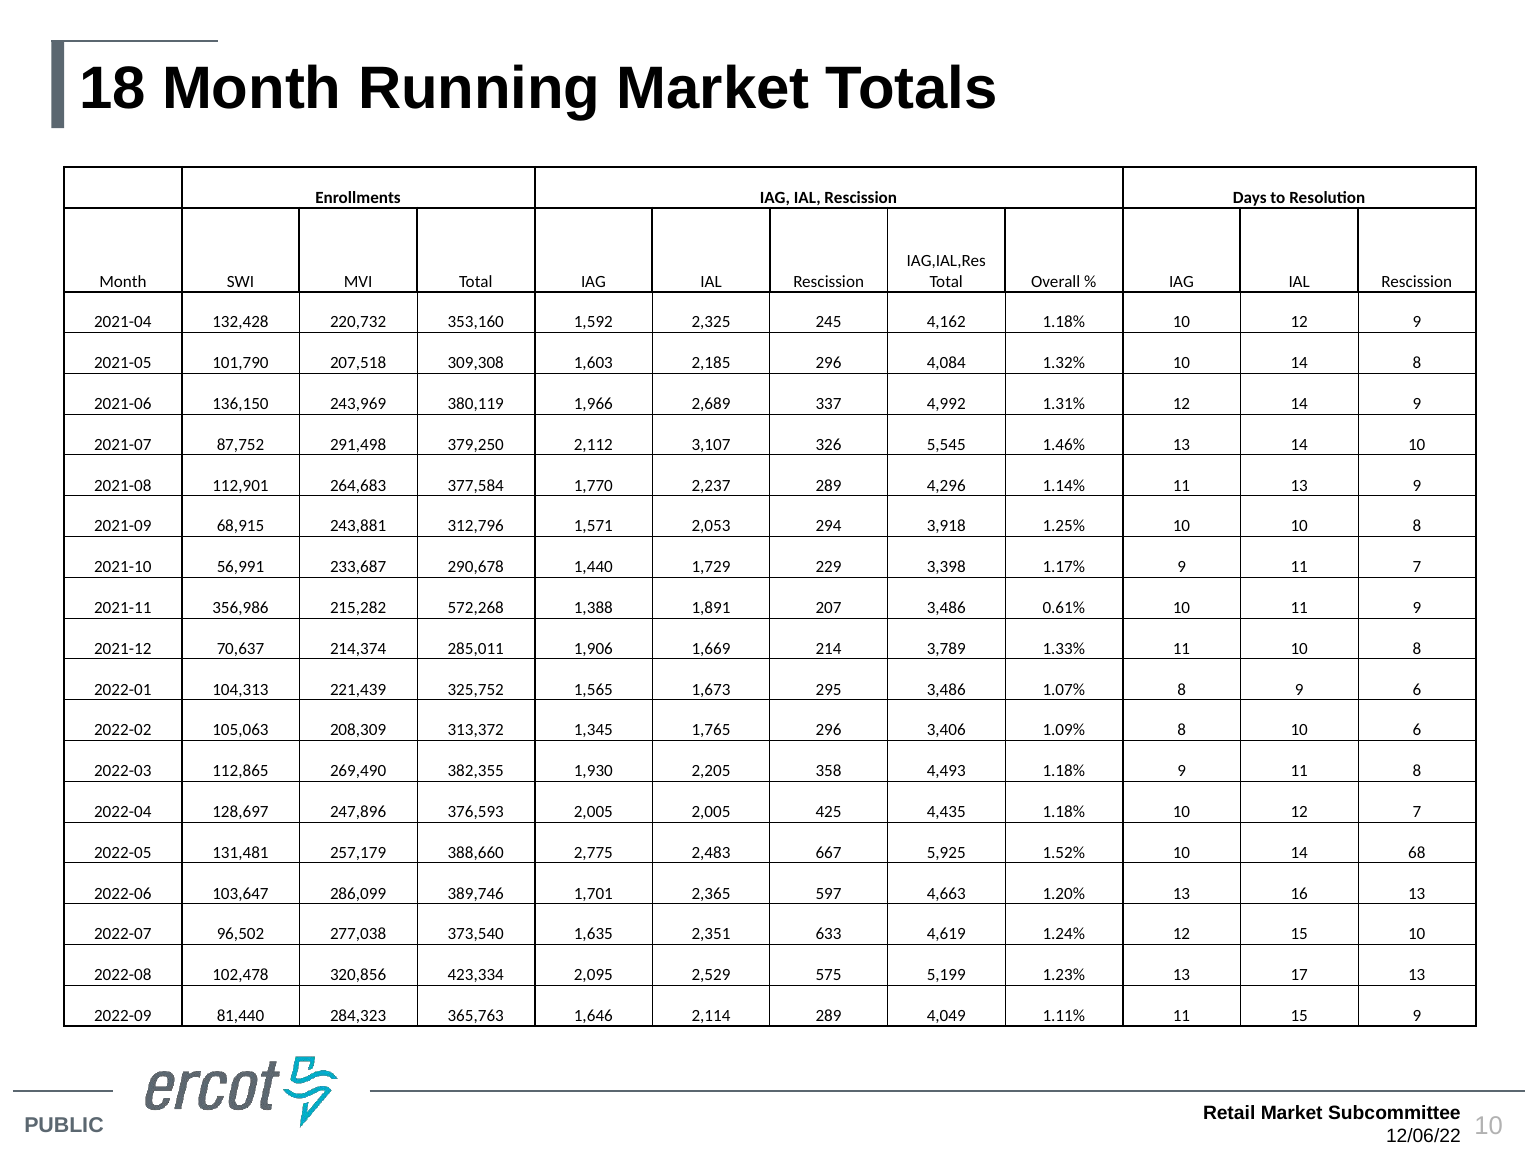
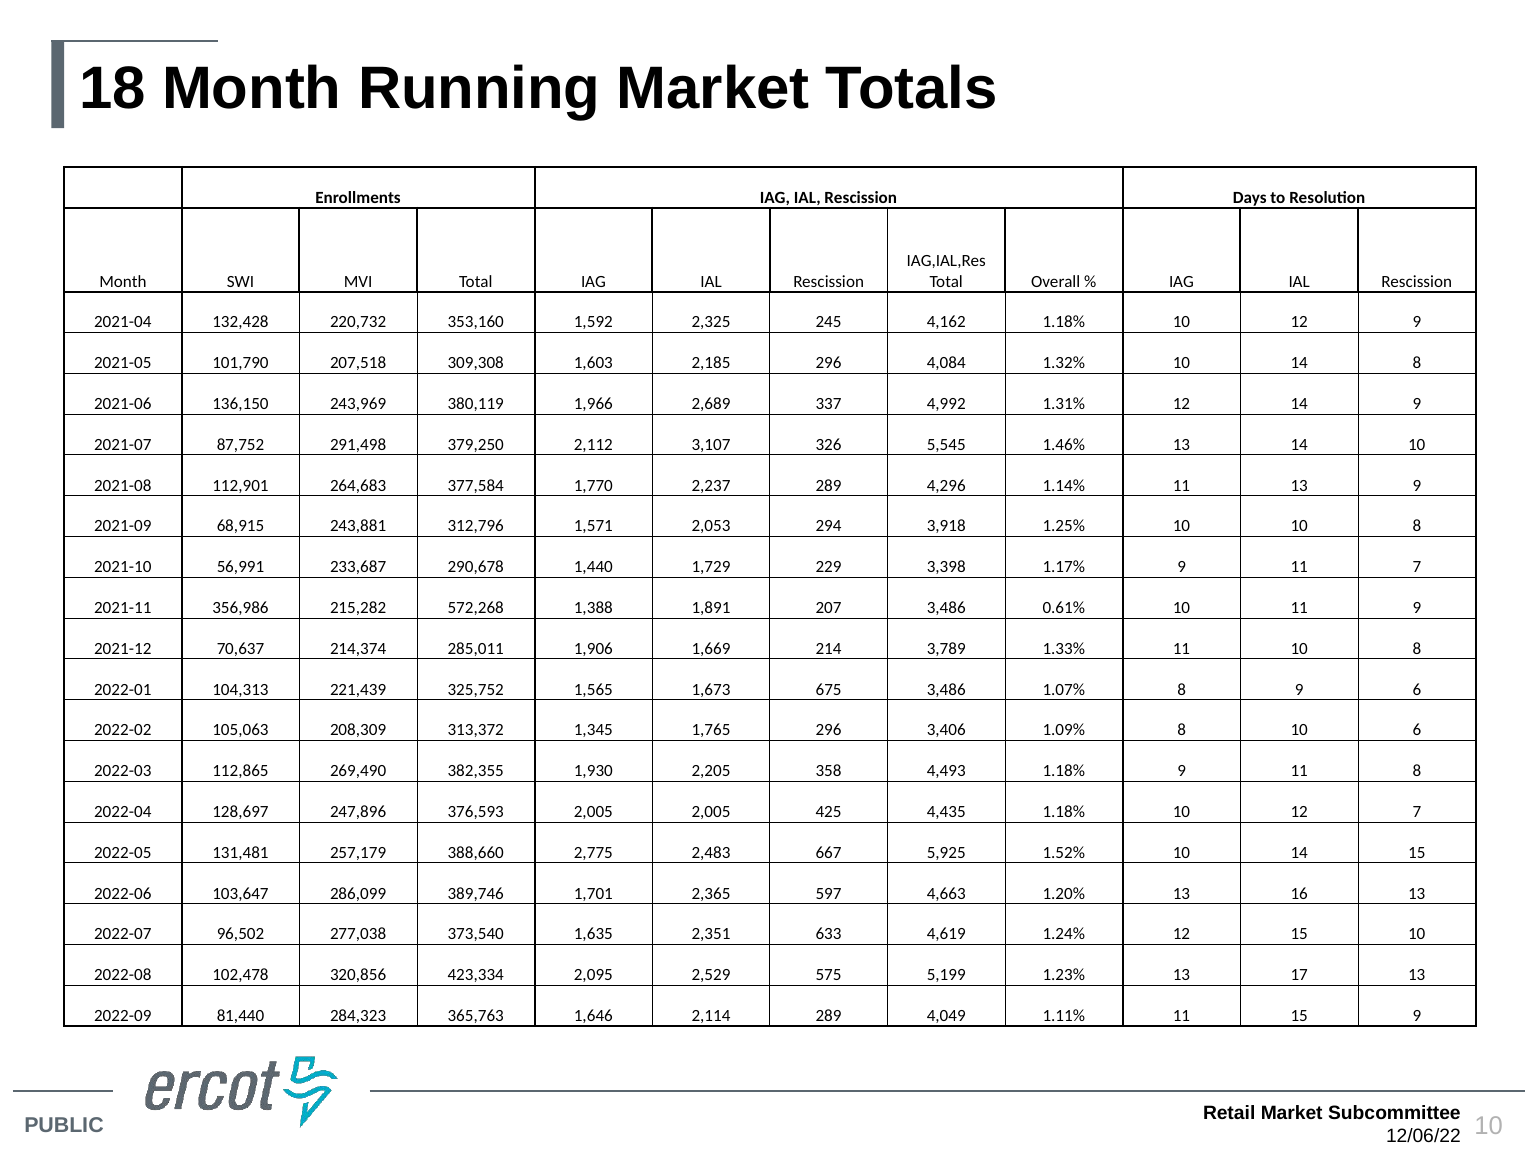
295: 295 -> 675 (829, 689)
14 68: 68 -> 15 (1417, 853)
